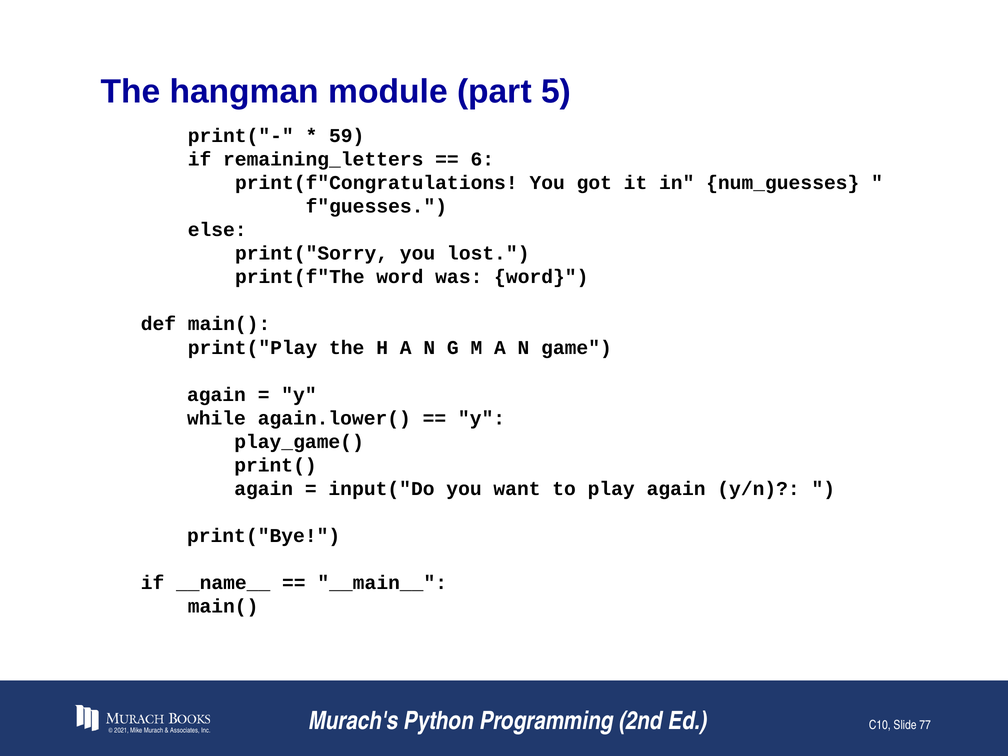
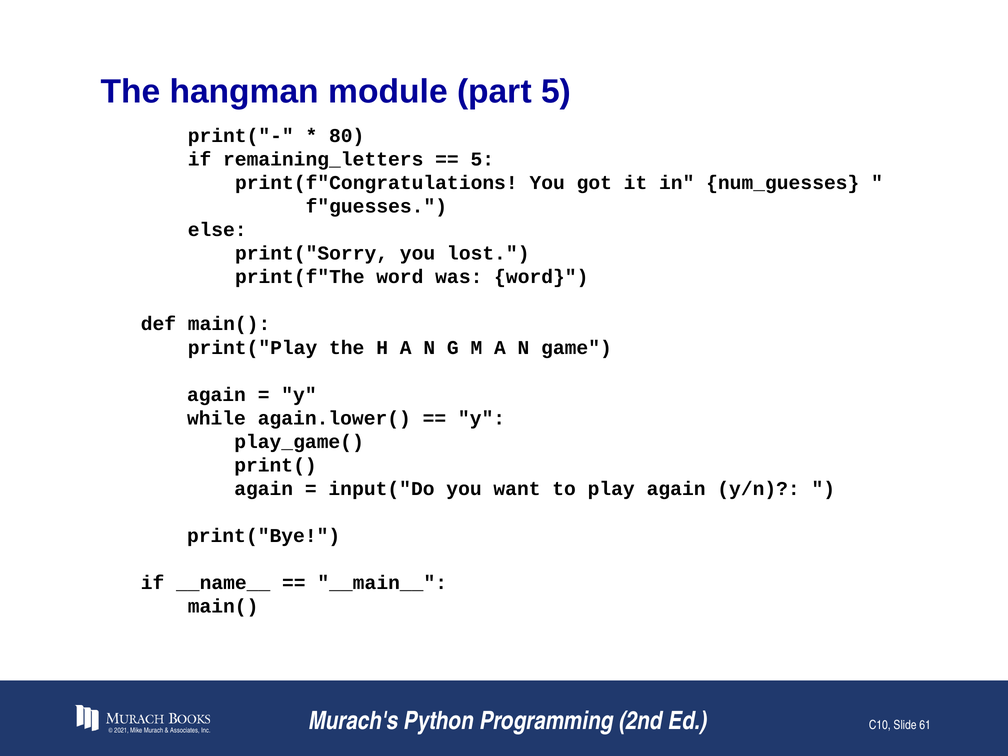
59: 59 -> 80 (347, 136)
6: 6 -> 5 (482, 159)
77: 77 -> 61 (925, 725)
